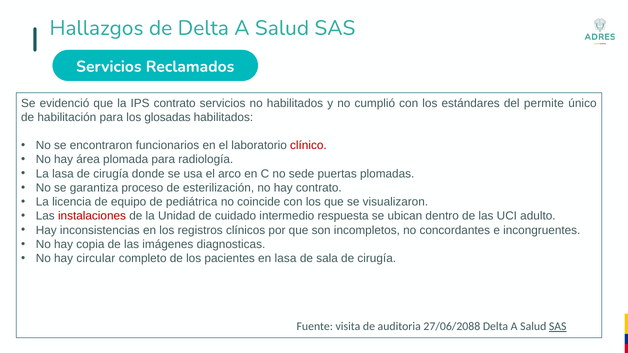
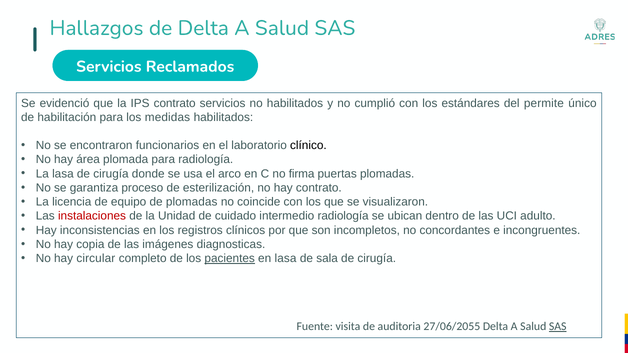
glosadas: glosadas -> medidas (167, 117)
clínico colour: red -> black (308, 146)
sede: sede -> firma (302, 174)
de pediátrica: pediátrica -> plomadas (192, 202)
intermedio respuesta: respuesta -> radiología (343, 216)
pacientes underline: none -> present (230, 259)
27/06/2088: 27/06/2088 -> 27/06/2055 (452, 327)
